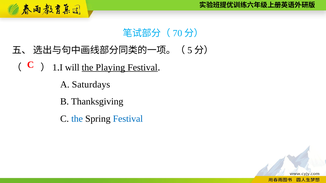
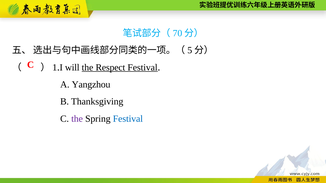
Playing: Playing -> Respect (110, 68)
Saturdays: Saturdays -> Yangzhou (91, 85)
the colour: blue -> purple (77, 119)
